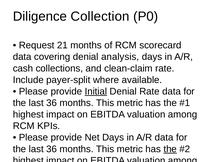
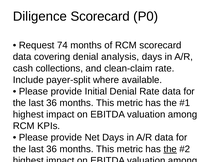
Diligence Collection: Collection -> Scorecard (100, 16)
21: 21 -> 74 (62, 45)
Initial underline: present -> none (96, 91)
